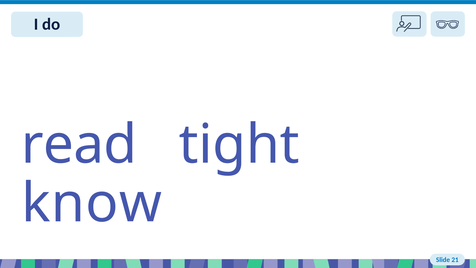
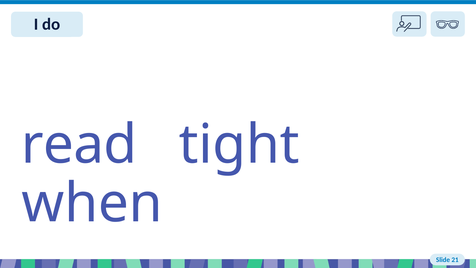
know: know -> when (92, 203)
